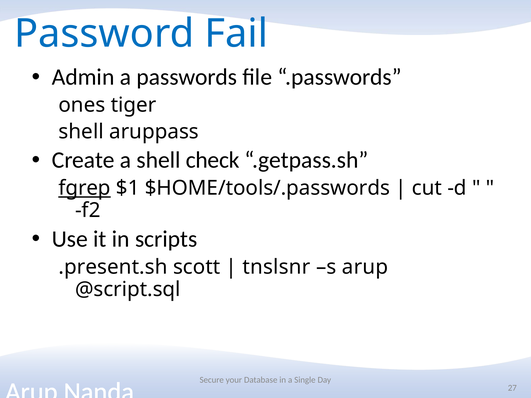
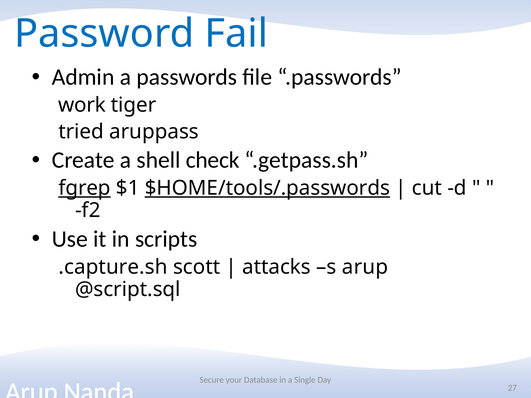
ones: ones -> work (82, 105)
shell: shell -> tried (81, 132)
$HOME/tools/.passwords underline: none -> present (267, 188)
.present.sh: .present.sh -> .capture.sh (113, 267)
tnslsnr: tnslsnr -> attacks (277, 267)
